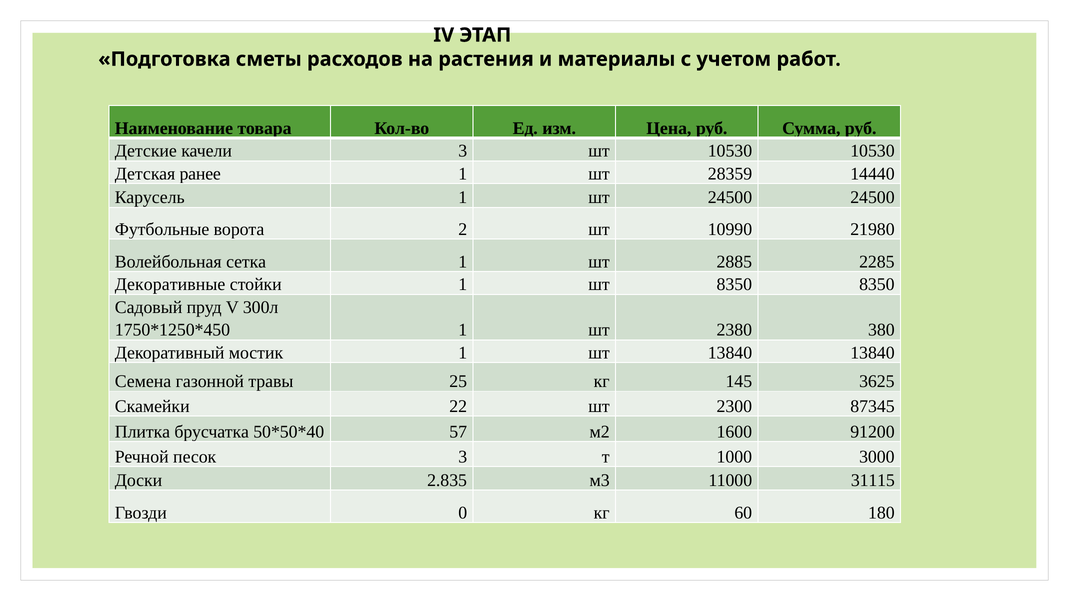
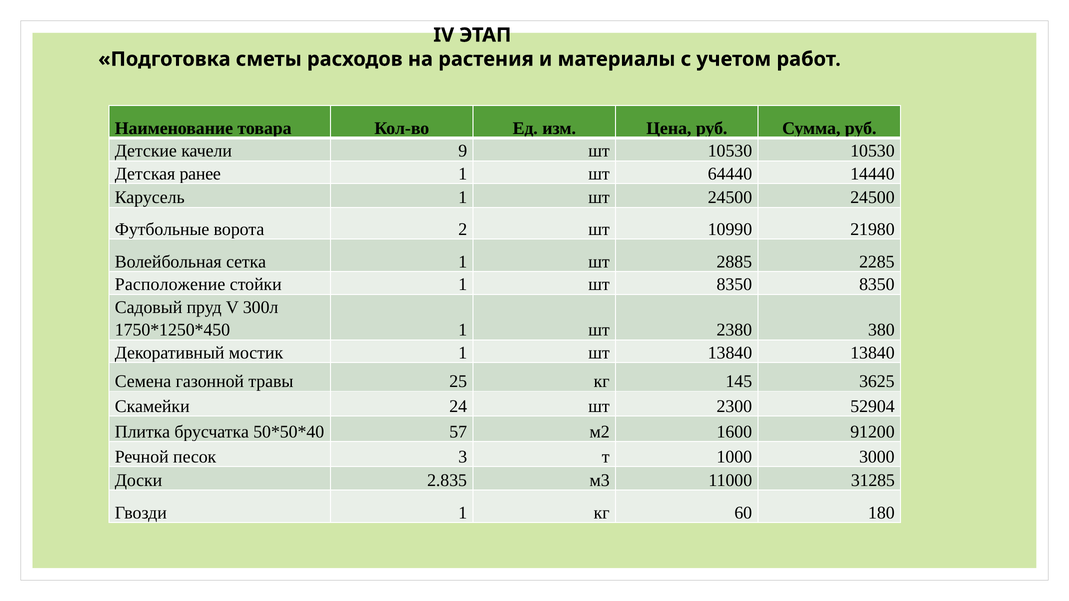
качели 3: 3 -> 9 (463, 151)
28359: 28359 -> 64440 (730, 174)
Декоративные: Декоративные -> Расположение (170, 285)
22: 22 -> 24 (458, 406)
87345: 87345 -> 52904 (873, 406)
31115: 31115 -> 31285 (873, 481)
Гвозди 0: 0 -> 1 (463, 513)
